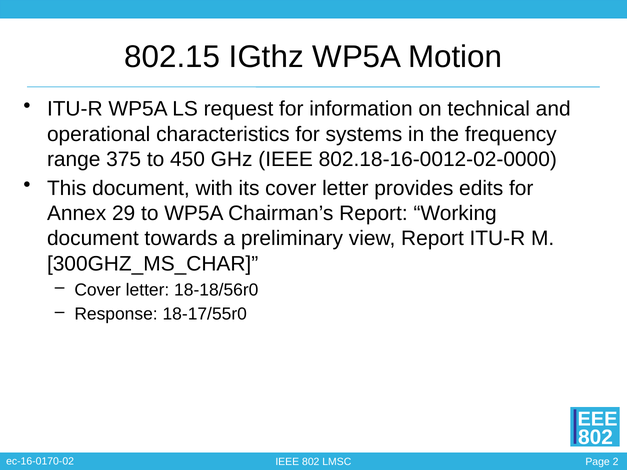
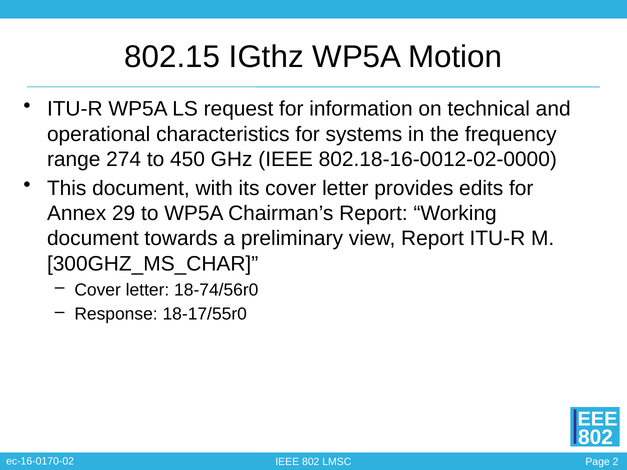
375: 375 -> 274 (124, 159)
18-18/56r0: 18-18/56r0 -> 18-74/56r0 (216, 290)
